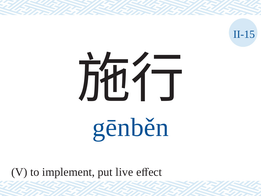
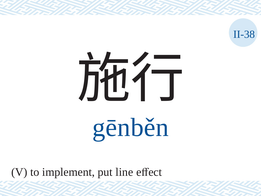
II-15: II-15 -> II-38 (244, 34)
live: live -> line (124, 172)
